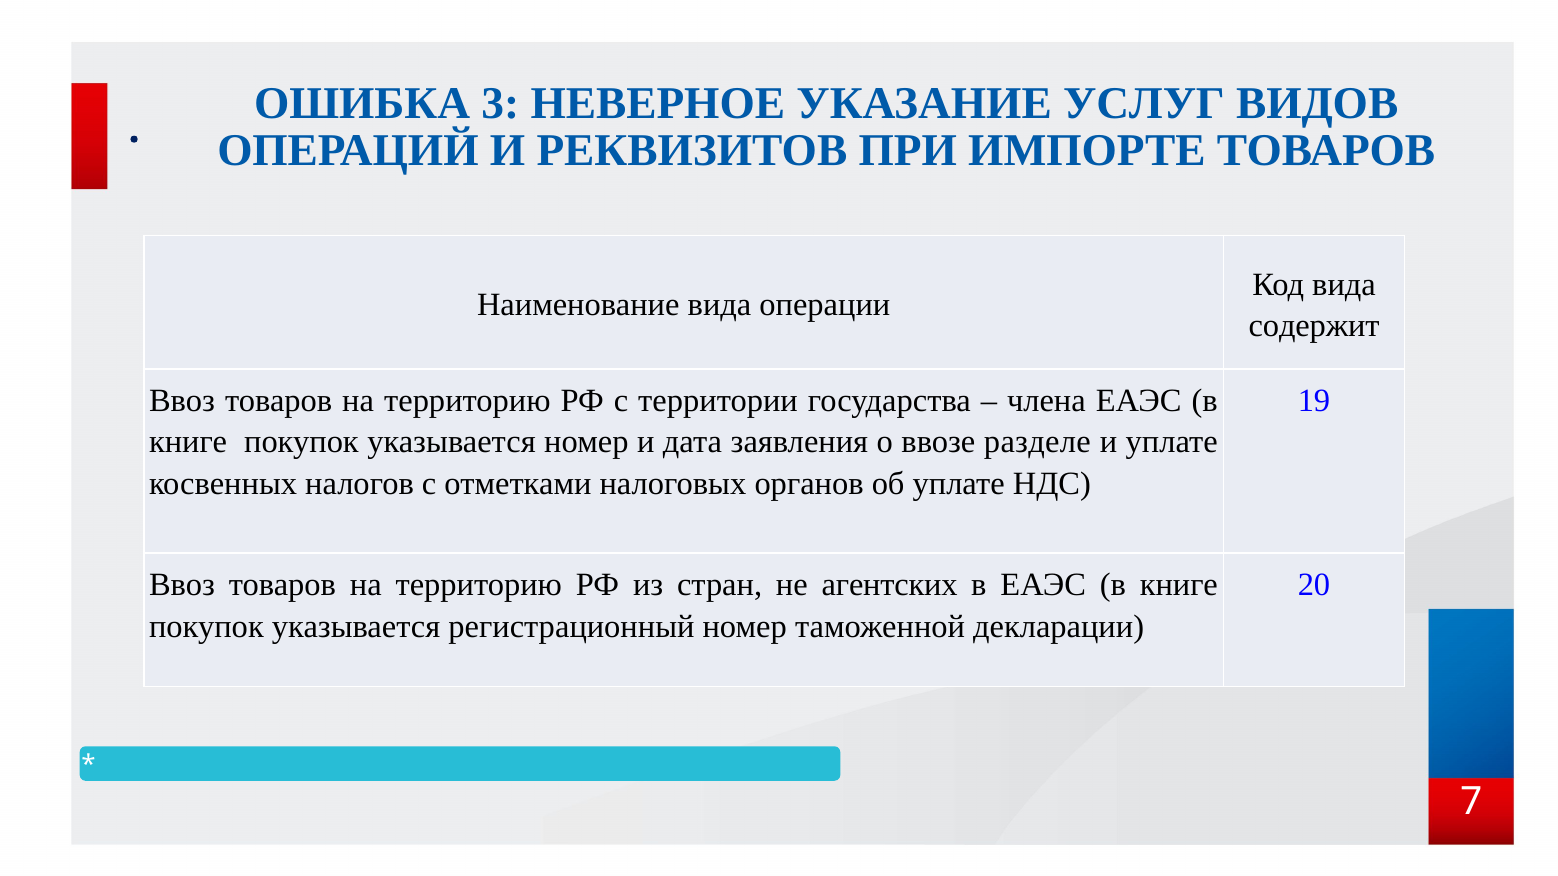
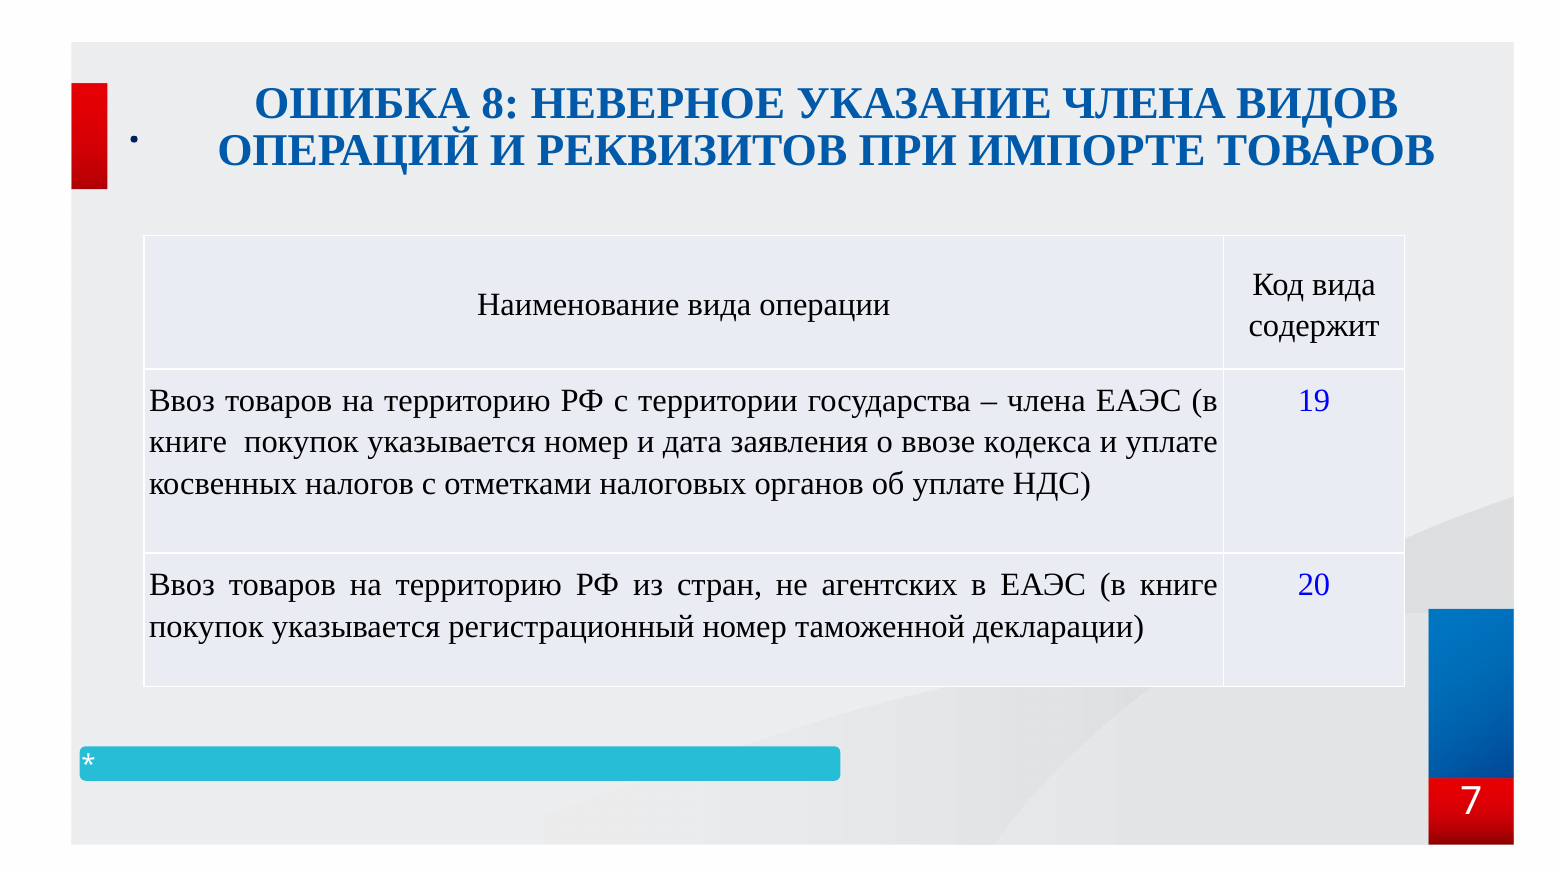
3: 3 -> 8 (500, 104)
УКАЗАНИЕ УСЛУГ: УСЛУГ -> ЧЛЕНА (1144, 104)
разделе: разделе -> кодекса (1038, 442)
